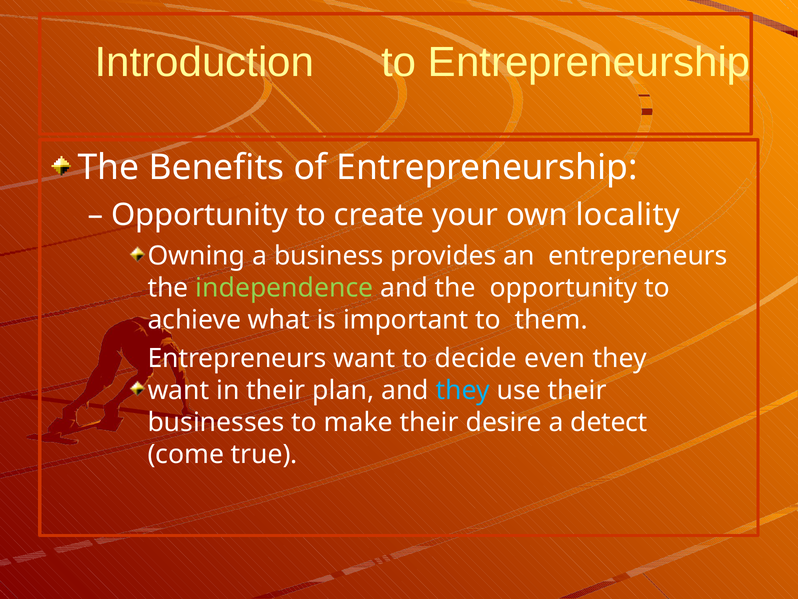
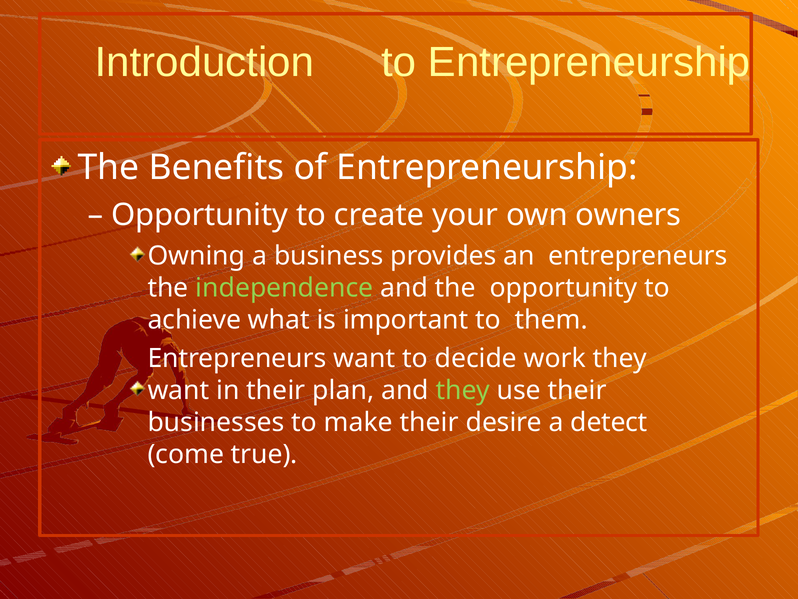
locality: locality -> owners (628, 215)
even: even -> work (555, 358)
they colour: light blue -> light green (463, 390)
